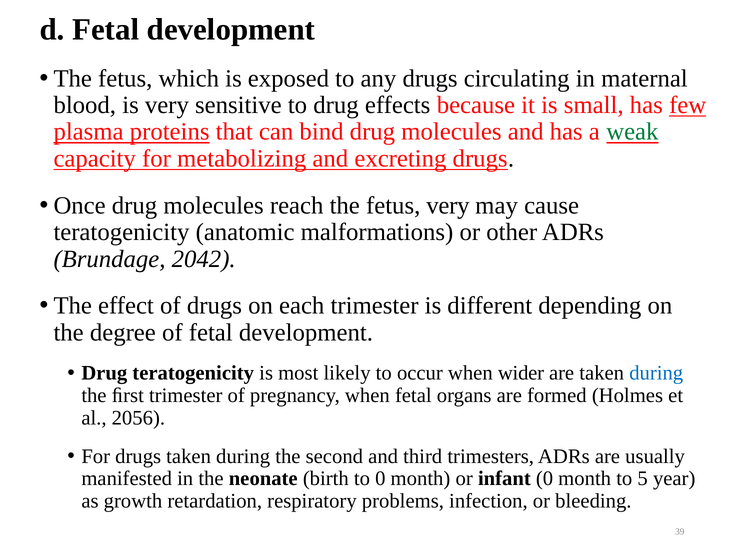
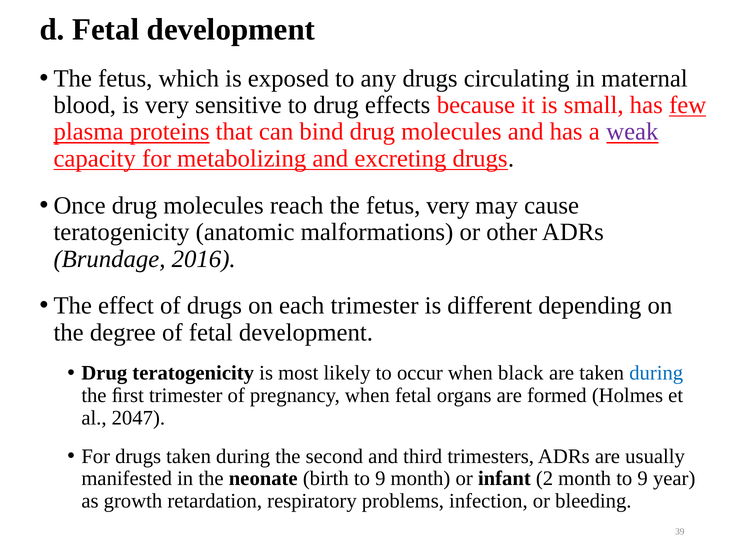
weak colour: green -> purple (632, 132)
2042: 2042 -> 2016 (204, 259)
wider: wider -> black (521, 373)
2056: 2056 -> 2047 (138, 418)
birth to 0: 0 -> 9 (380, 479)
infant 0: 0 -> 2 (544, 479)
month to 5: 5 -> 9 (643, 479)
